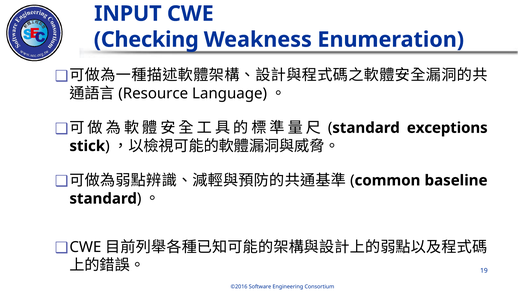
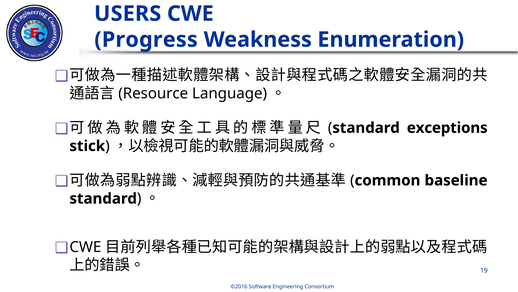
INPUT: INPUT -> USERS (128, 14)
Checking: Checking -> Progress (146, 40)
